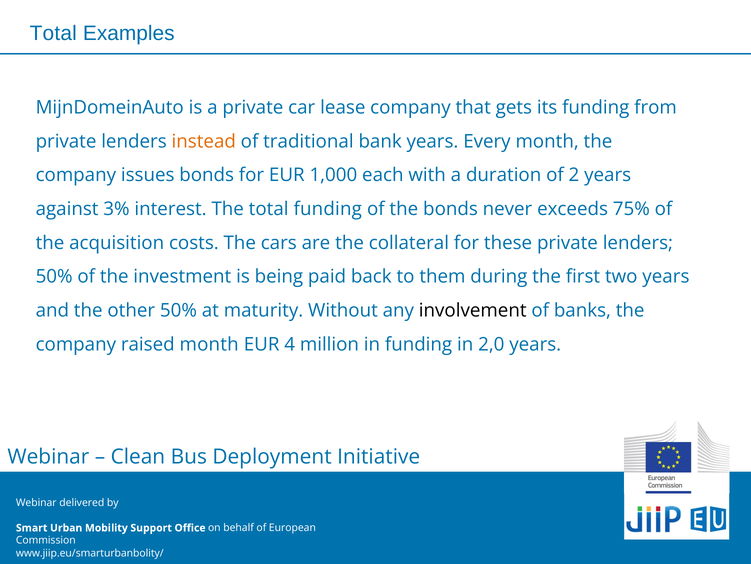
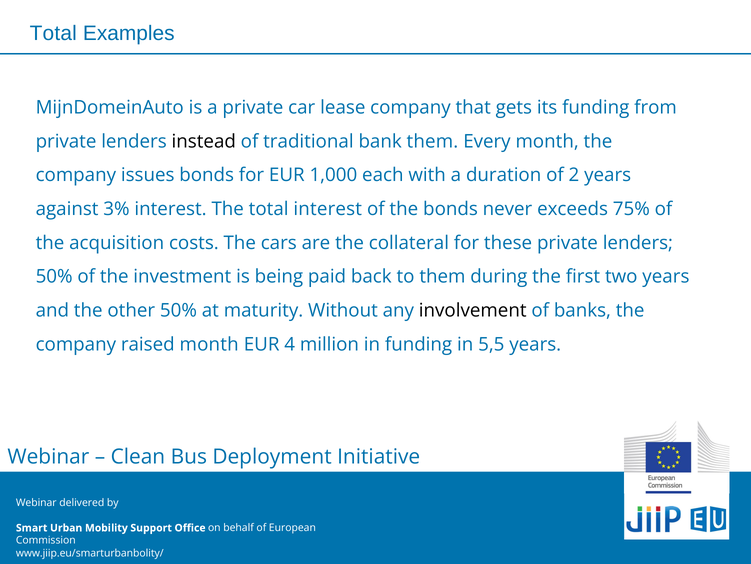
instead colour: orange -> black (204, 141)
bank years: years -> them (432, 141)
total funding: funding -> interest (328, 209)
2,0: 2,0 -> 5,5 (491, 344)
